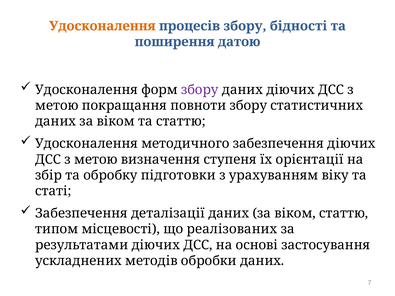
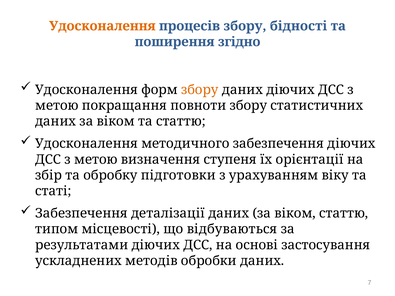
датою: датою -> згідно (239, 42)
збору colour: purple -> orange (200, 90)
реалізованих: реалізованих -> відбуваються (232, 229)
